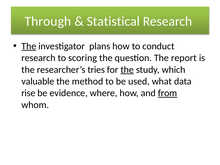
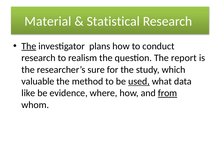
Through: Through -> Material (48, 21)
scoring: scoring -> realism (83, 58)
tries: tries -> sure (96, 70)
the underline: present -> none (127, 70)
used underline: none -> present (139, 81)
rise: rise -> like (28, 93)
